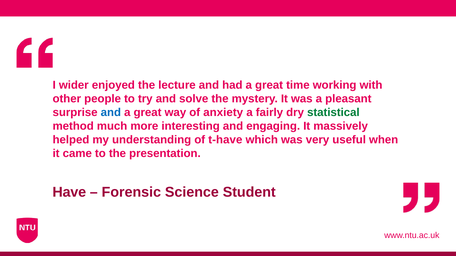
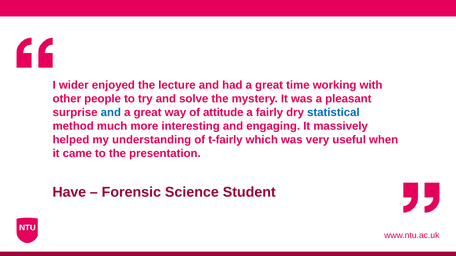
anxiety: anxiety -> attitude (223, 113)
statistical colour: green -> blue (333, 113)
t-have: t-have -> t-fairly (225, 140)
